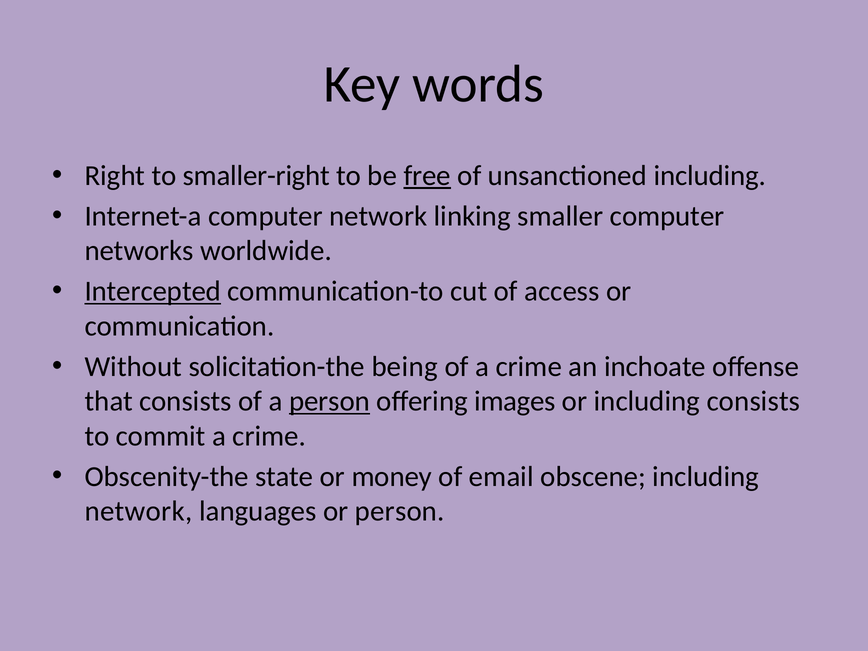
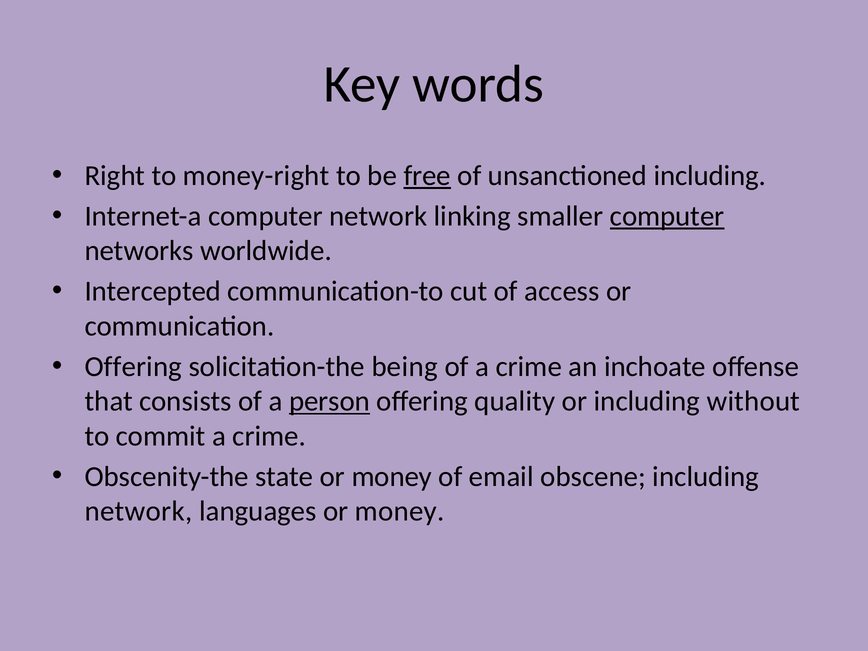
smaller-right: smaller-right -> money-right (256, 176)
computer underline: none -> present (667, 216)
Intercepted underline: present -> none (153, 291)
Without: Without -> Offering (133, 367)
images: images -> quality (515, 401)
including consists: consists -> without (753, 401)
languages or person: person -> money (400, 511)
